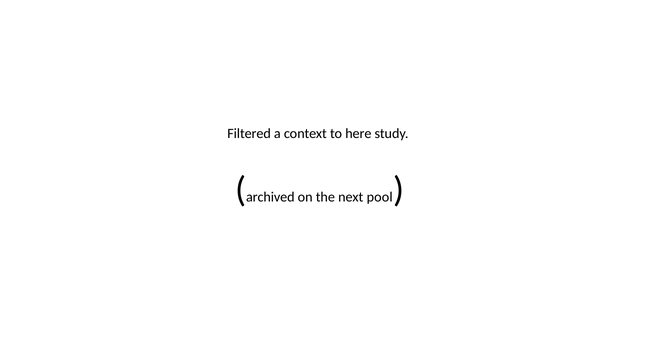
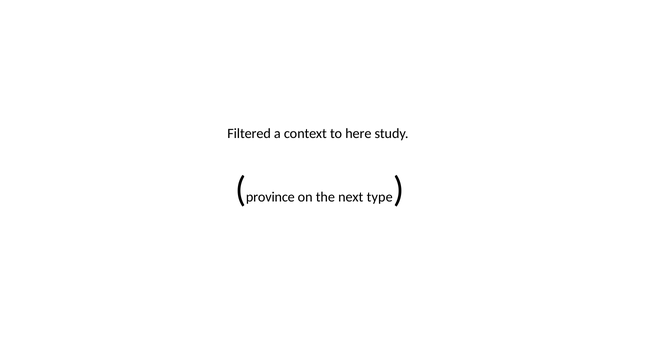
archived: archived -> province (270, 197)
pool: pool -> type (380, 197)
